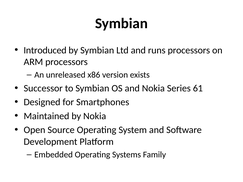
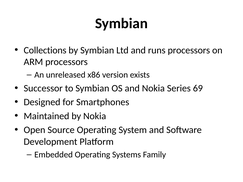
Introduced: Introduced -> Collections (45, 50)
61: 61 -> 69 (198, 88)
